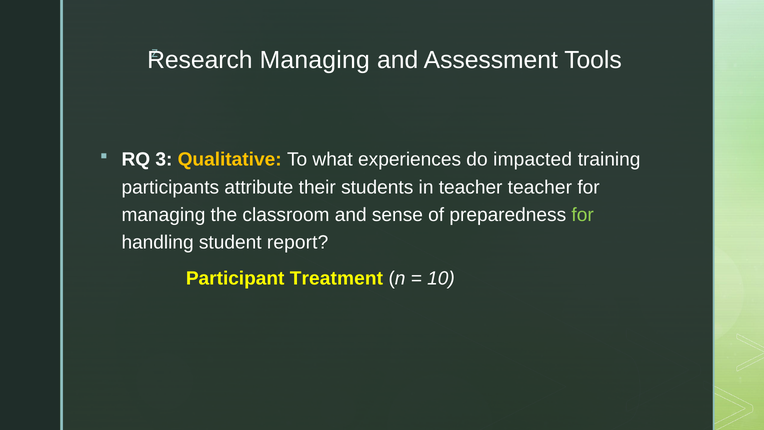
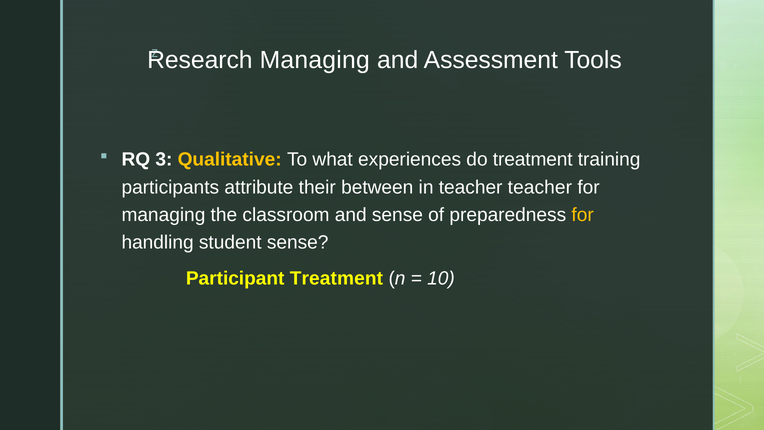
do impacted: impacted -> treatment (533, 160)
students: students -> between (377, 187)
for colour: light green -> yellow (583, 215)
student report: report -> sense (298, 242)
